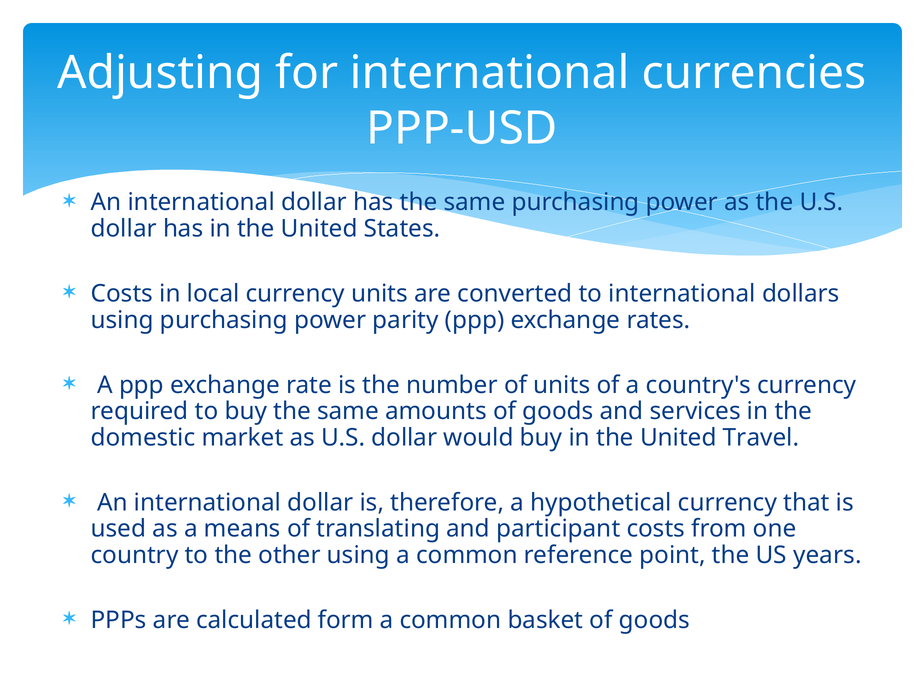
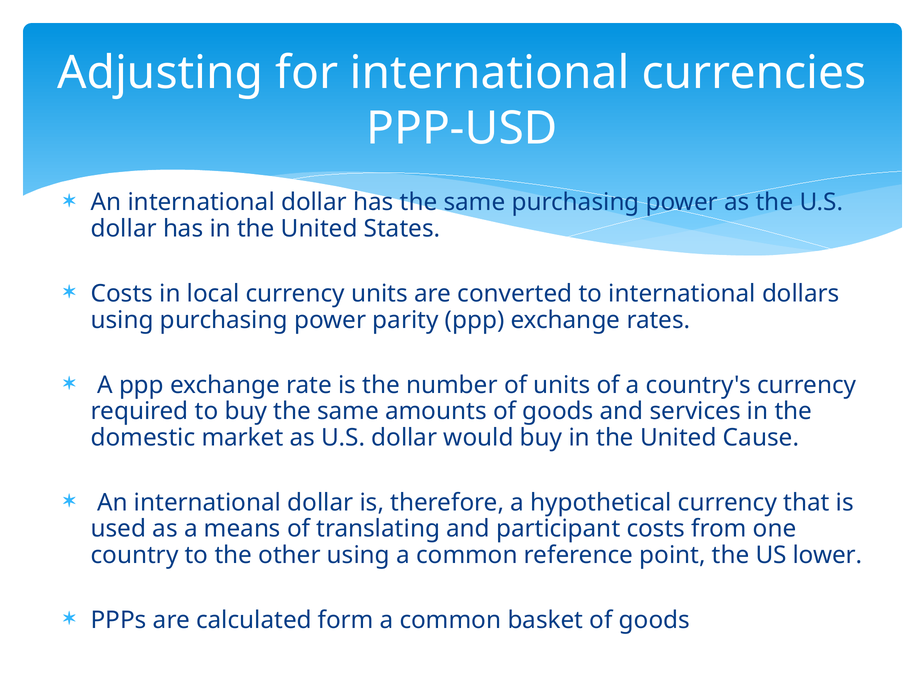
Travel: Travel -> Cause (761, 438)
years: years -> lower (828, 555)
